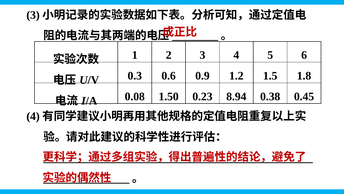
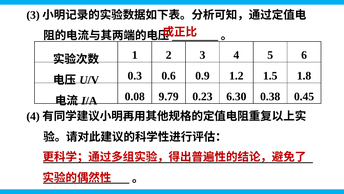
1.50: 1.50 -> 9.79 (169, 96)
8.94: 8.94 -> 6.30 (236, 96)
